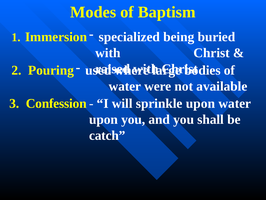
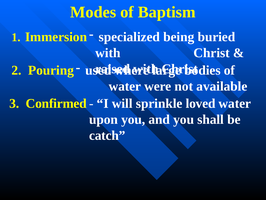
Confession: Confession -> Confirmed (56, 103)
sprinkle upon: upon -> loved (201, 103)
